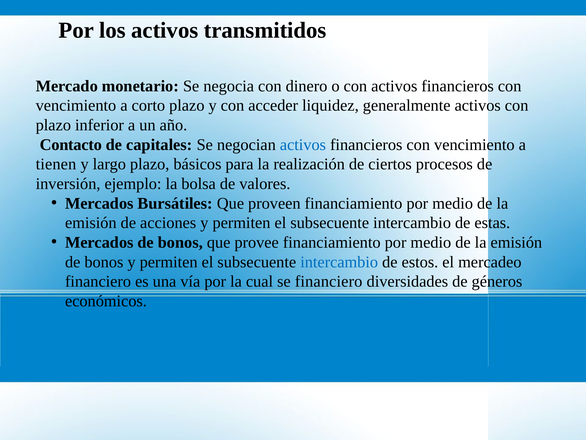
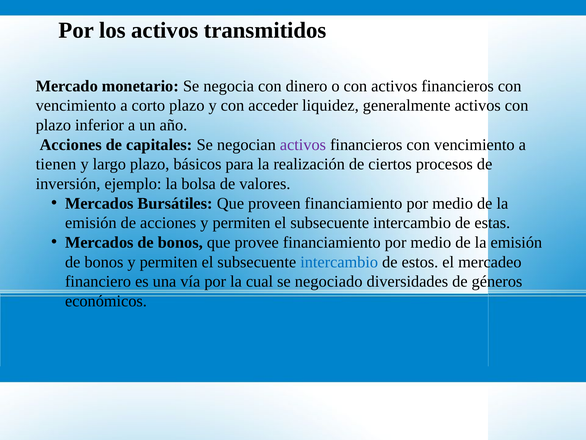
Contacto: Contacto -> Acciones (71, 144)
activos colour: blue -> purple (303, 144)
se financiero: financiero -> negociado (329, 281)
